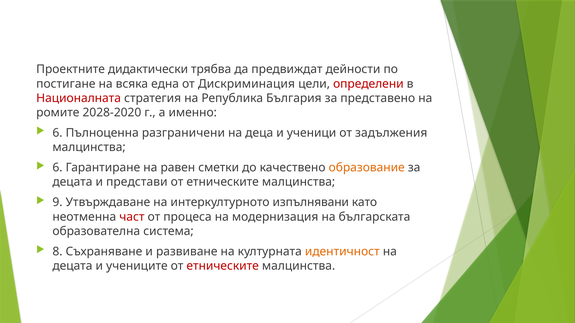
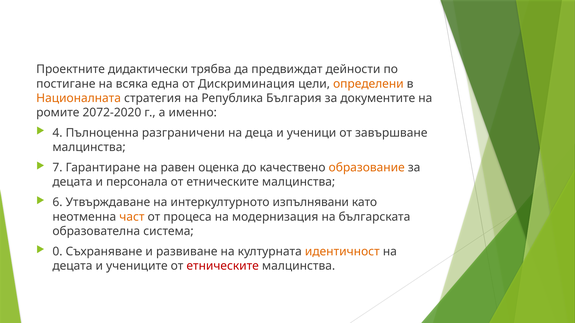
определени colour: red -> orange (368, 84)
Националната colour: red -> orange (79, 98)
представено: представено -> документите (378, 98)
2028-2020: 2028-2020 -> 2072-2020 (112, 113)
6: 6 -> 4 (57, 133)
задължения: задължения -> завършване (391, 133)
6: 6 -> 7 (57, 168)
сметки: сметки -> оценка (219, 168)
представи: представи -> персонала (137, 182)
9: 9 -> 6 (57, 203)
част colour: red -> orange (132, 217)
8: 8 -> 0 (57, 252)
